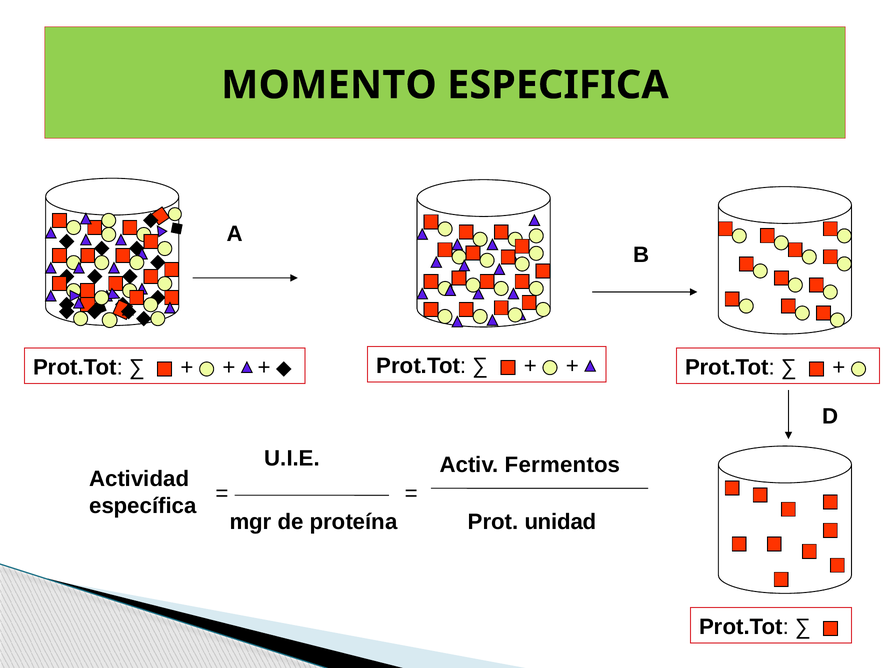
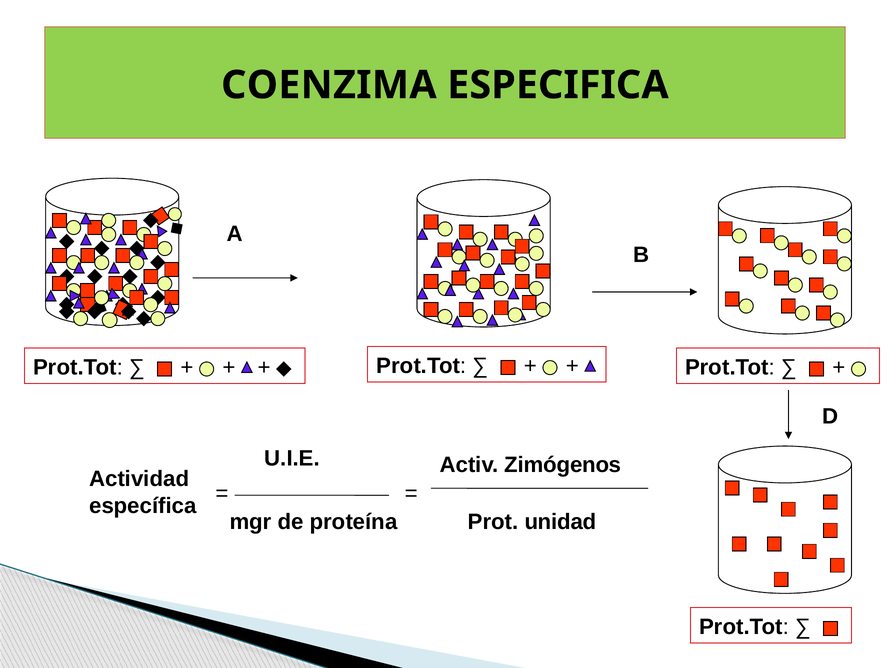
MOMENTO: MOMENTO -> COENZIMA (329, 85)
Fermentos: Fermentos -> Zimógenos (563, 465)
